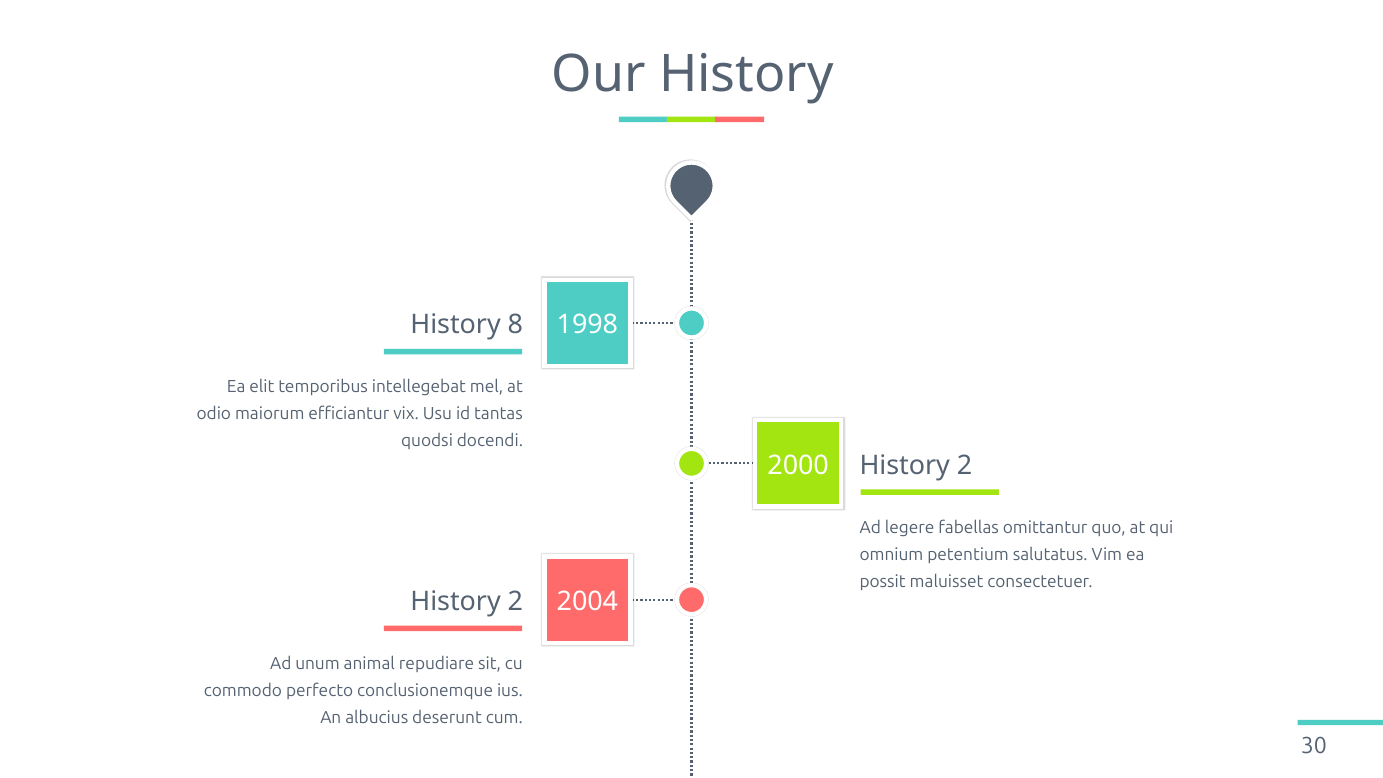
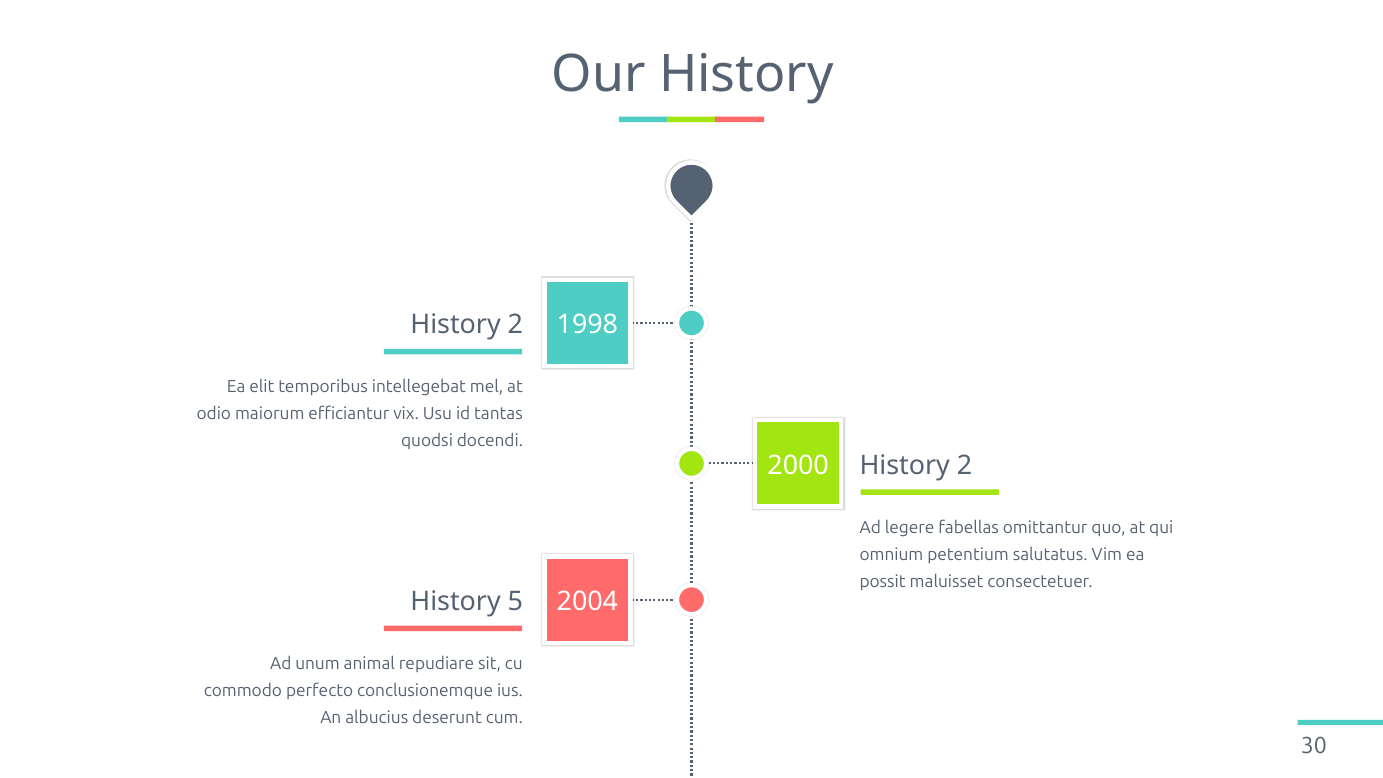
8: 8 -> 2 (515, 325)
2: 2 -> 5 (515, 601)
